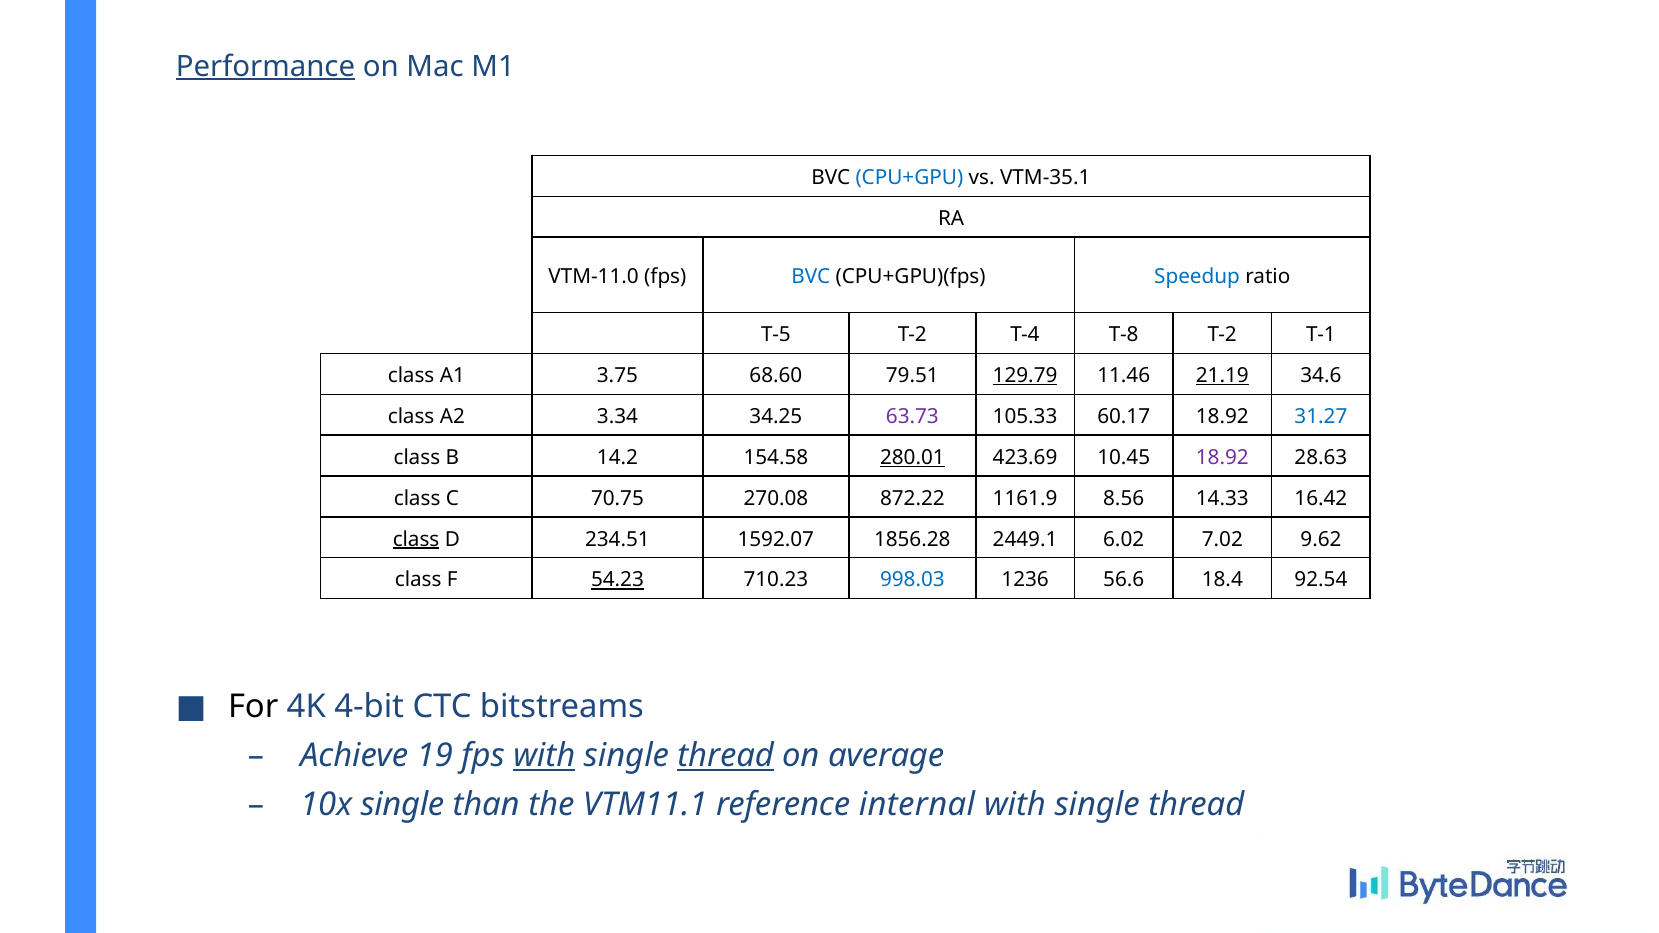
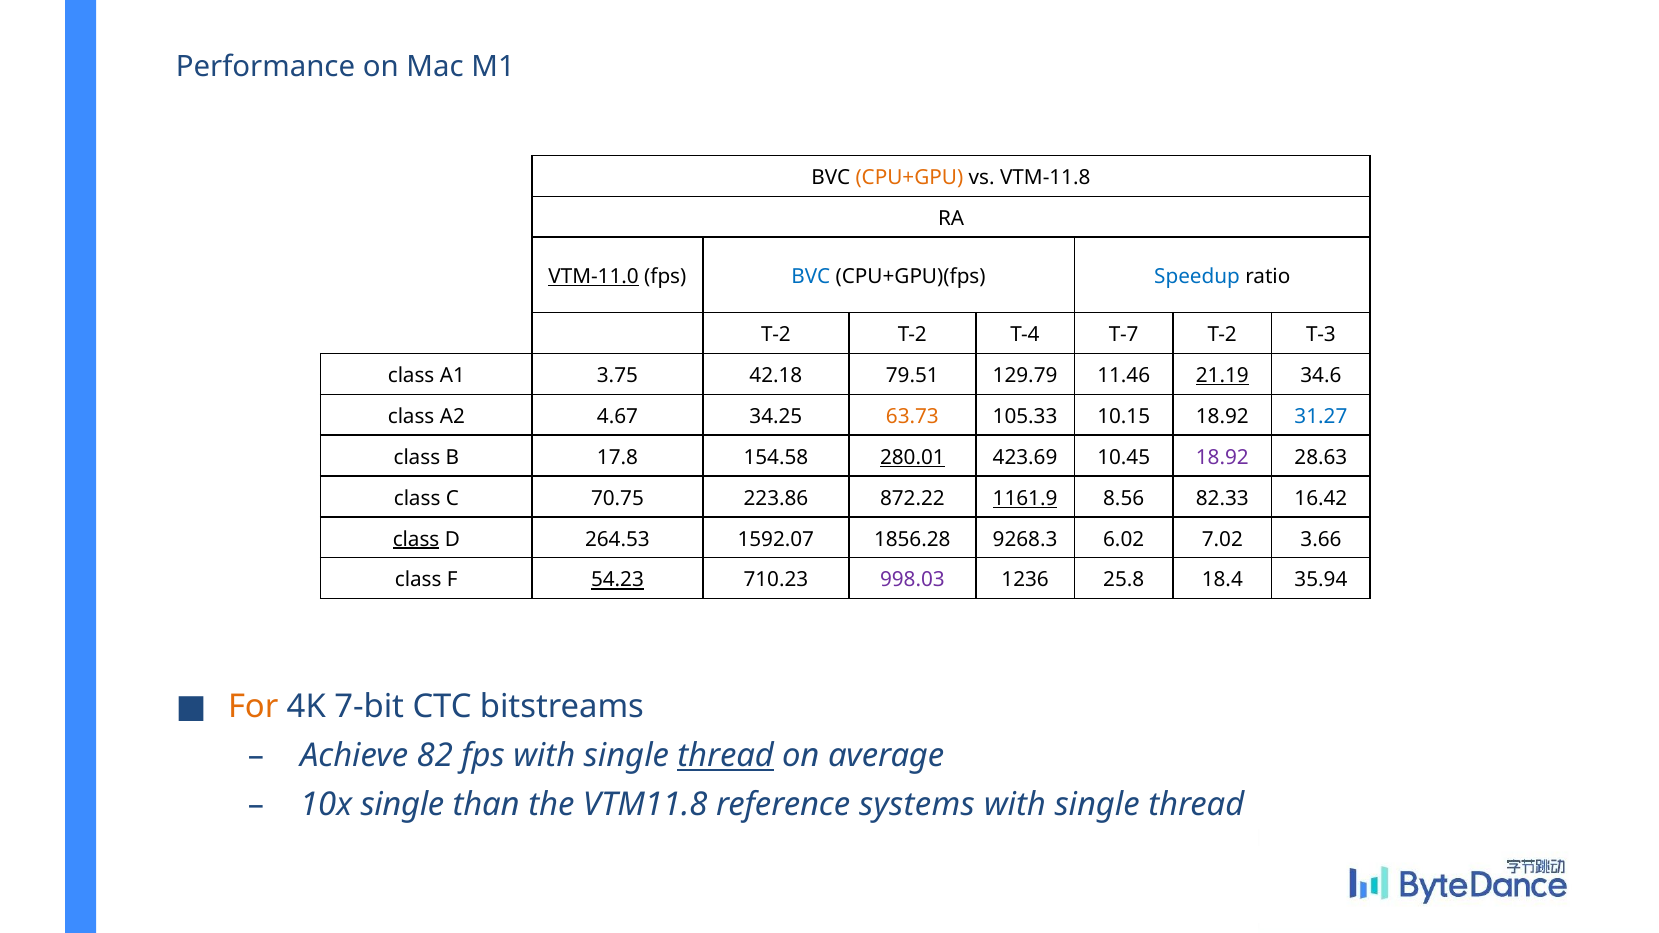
Performance underline: present -> none (265, 66)
CPU+GPU colour: blue -> orange (909, 178)
VTM-35.1: VTM-35.1 -> VTM-11.8 (1045, 178)
VTM-11.0 underline: none -> present (594, 277)
T-5: T-5 -> T-2 (776, 335)
T-8: T-8 -> T-7 (1124, 335)
T-1: T-1 -> T-3 (1321, 335)
68.60: 68.60 -> 42.18 (776, 376)
129.79 underline: present -> none (1025, 376)
3.34: 3.34 -> 4.67 (617, 417)
63.73 colour: purple -> orange (912, 417)
60.17: 60.17 -> 10.15 (1124, 417)
14.2: 14.2 -> 17.8 (617, 458)
270.08: 270.08 -> 223.86 (776, 498)
1161.9 underline: none -> present (1025, 498)
14.33: 14.33 -> 82.33 (1222, 498)
234.51: 234.51 -> 264.53 (617, 539)
2449.1: 2449.1 -> 9268.3 (1025, 539)
9.62: 9.62 -> 3.66 (1321, 539)
998.03 colour: blue -> purple (912, 580)
56.6: 56.6 -> 25.8 (1124, 580)
92.54: 92.54 -> 35.94 (1321, 580)
For colour: black -> orange (253, 707)
4-bit: 4-bit -> 7-bit (369, 707)
19: 19 -> 82 (435, 756)
with underline: present -> none (544, 756)
VTM11.1: VTM11.1 -> VTM11.8 (645, 805)
internal: internal -> systems (917, 805)
